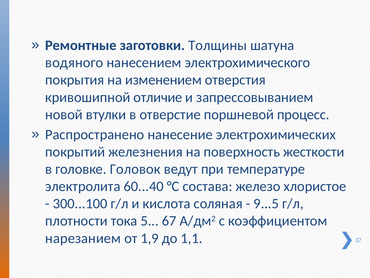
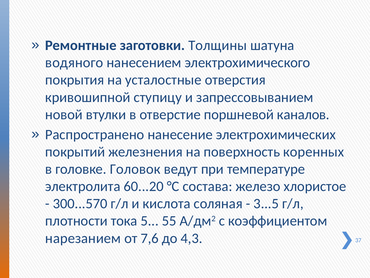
изменением: изменением -> усталостные (163, 80)
отличие: отличие -> ступицу (158, 97)
процесс: процесс -> каналов (303, 114)
жесткости: жесткости -> коренных (314, 152)
60...40: 60...40 -> 60...20 (144, 186)
300...100: 300...100 -> 300...570 (80, 203)
9...5: 9...5 -> 3...5 (266, 203)
67: 67 -> 55 (169, 221)
1,9: 1,9 -> 7,6 (150, 238)
1,1: 1,1 -> 4,3 (192, 238)
